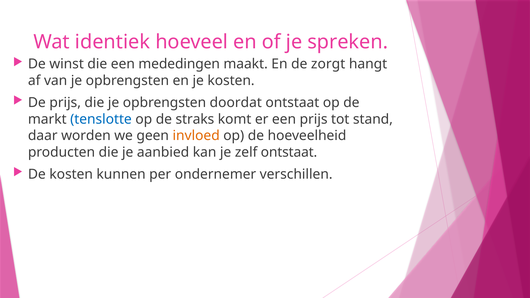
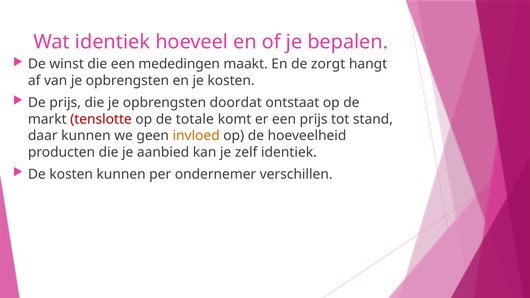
spreken: spreken -> bepalen (348, 42)
tenslotte colour: blue -> red (101, 119)
straks: straks -> totale (195, 119)
daar worden: worden -> kunnen (86, 136)
zelf ontstaat: ontstaat -> identiek (289, 152)
